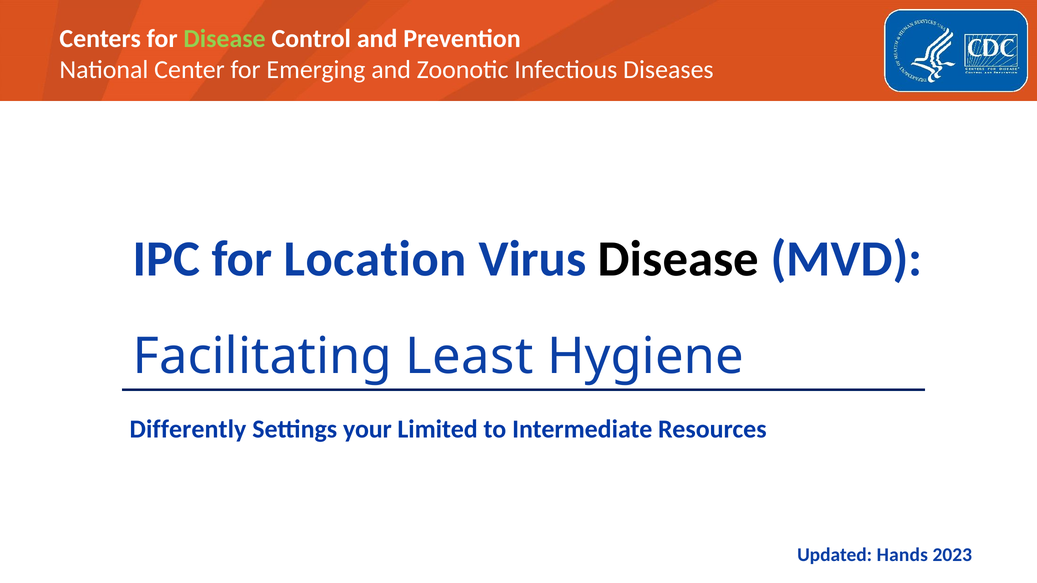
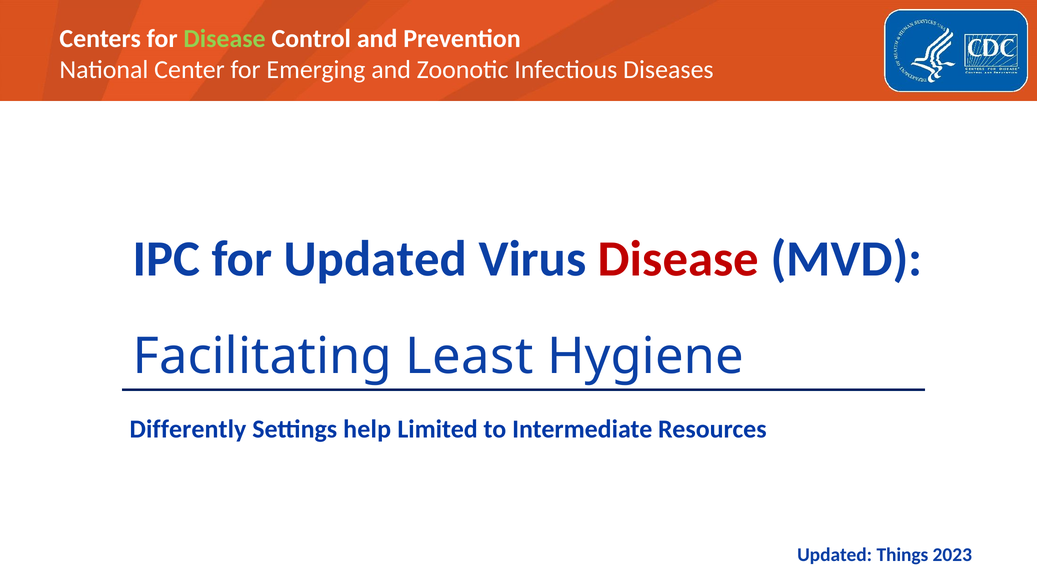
for Location: Location -> Updated (375, 259)
Disease colour: black -> red (678, 259)
your: your -> help (367, 429)
Hands: Hands -> Things (902, 555)
